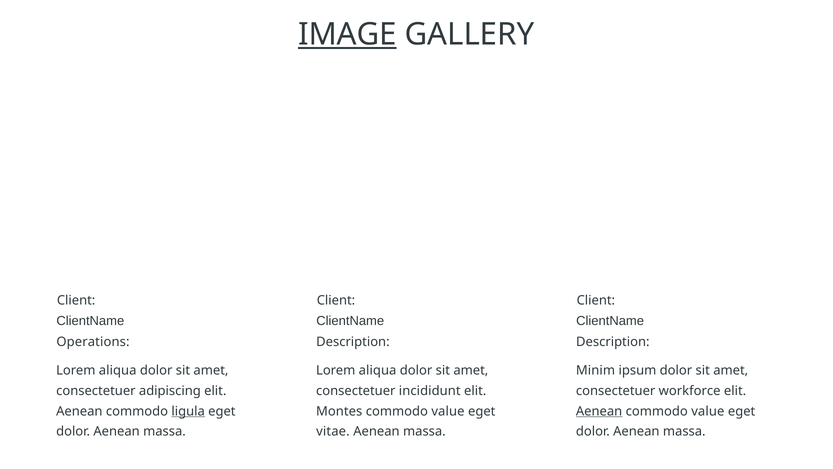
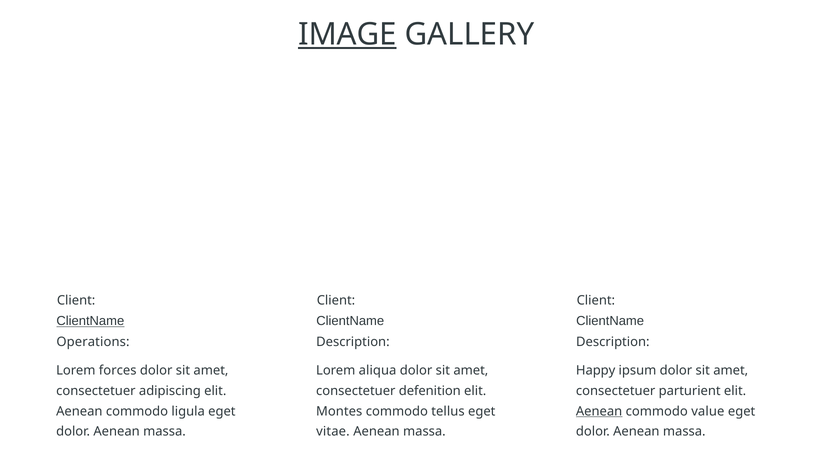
ClientName underline: none -> present (90, 321)
aliqua: aliqua -> forces (118, 370)
Minim: Minim -> Happy (596, 370)
incididunt: incididunt -> defenition (430, 391)
workforce: workforce -> parturient (690, 391)
ligula underline: present -> none (188, 411)
value: value -> tellus (448, 411)
